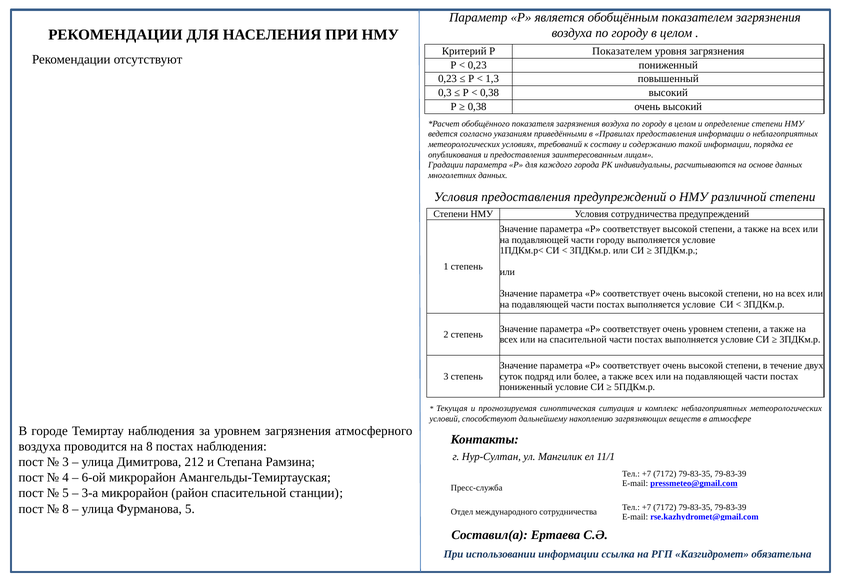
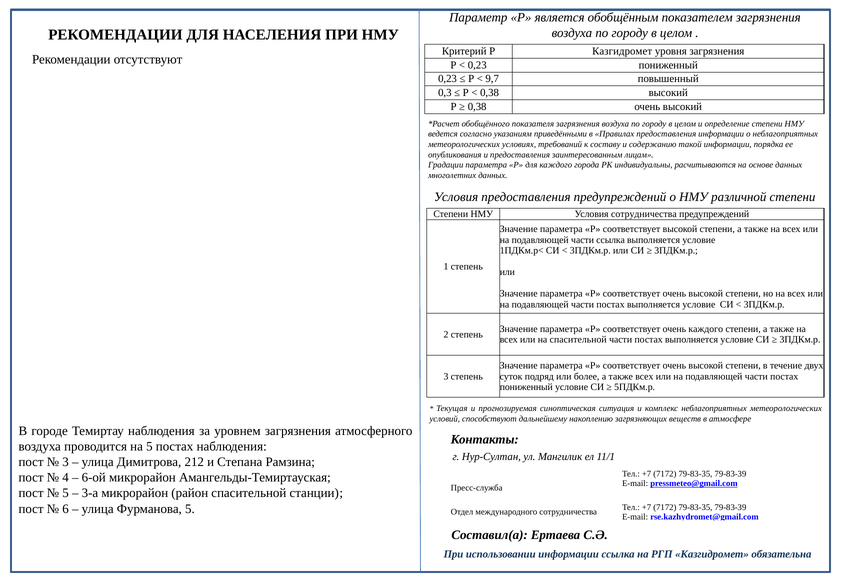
Р Показателем: Показателем -> Казгидромет (622, 51)
1,3: 1,3 -> 9,7 (492, 79)
части городу: городу -> ссылка (611, 240)
очень уровнем: уровнем -> каждого (706, 329)
на 8: 8 -> 5 (149, 447)
8: 8 -> 6 (66, 509)
